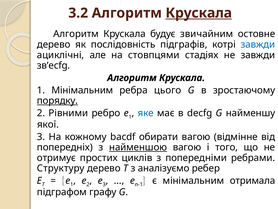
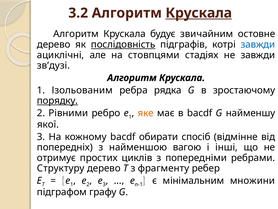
послідовність underline: none -> present (123, 44)
зв’ecfg: зв’ecfg -> зв’дузі (53, 65)
1 Мінімальним: Мінімальним -> Ізольованим (82, 90)
цього: цього -> рядка (168, 90)
яке colour: blue -> orange (146, 113)
в decfg: decfg -> bacdf (200, 113)
обирати вагою: вагою -> спосіб (196, 137)
найменшою underline: present -> none (138, 147)
того: того -> інші (227, 147)
аналізуємо: аналізуємо -> фрагменту (164, 168)
отримала: отримала -> множини (252, 180)
